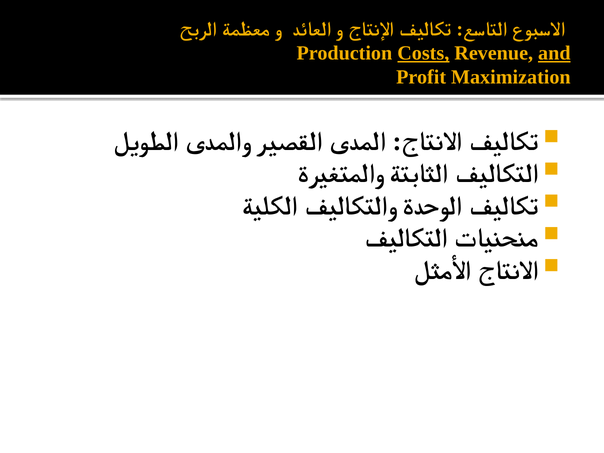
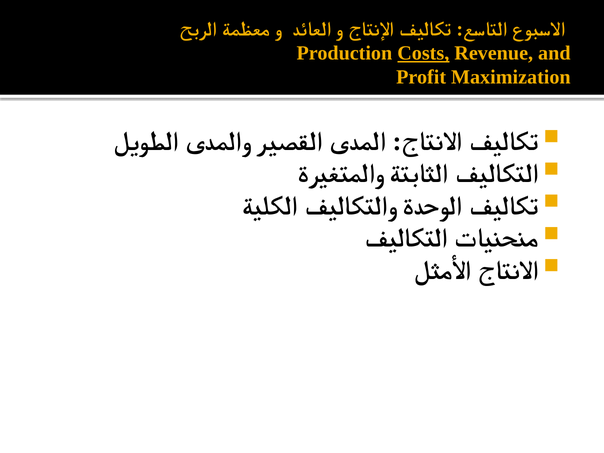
and underline: present -> none (554, 53)
